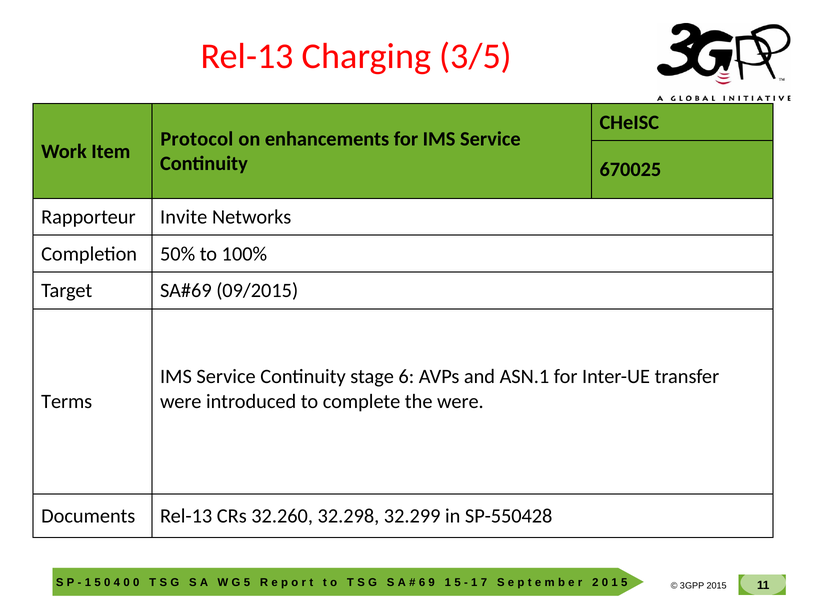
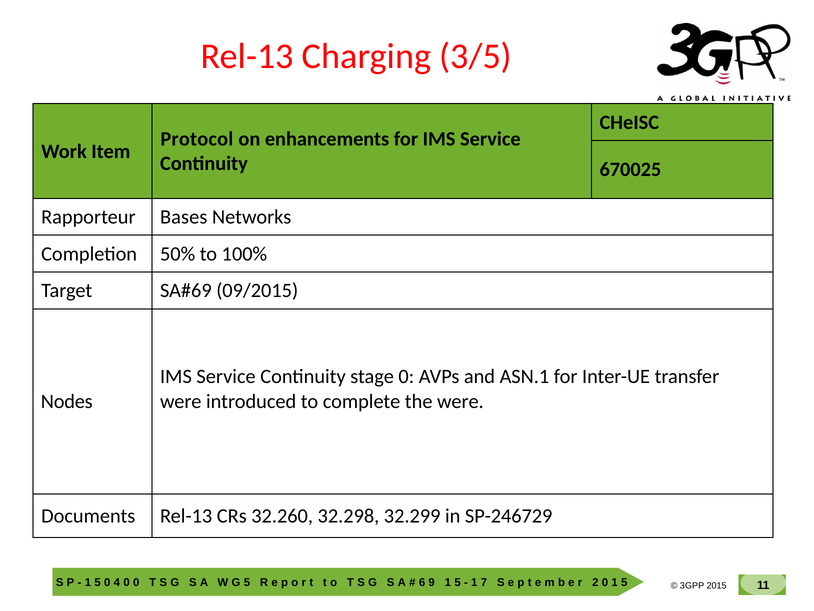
Invite: Invite -> Bases (184, 217)
stage 6: 6 -> 0 (406, 376)
Terms: Terms -> Nodes (67, 401)
SP-550428: SP-550428 -> SP-246729 (509, 516)
